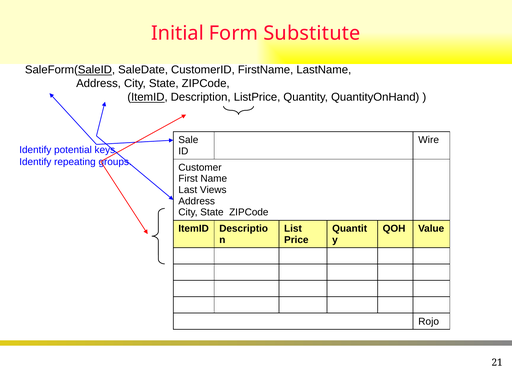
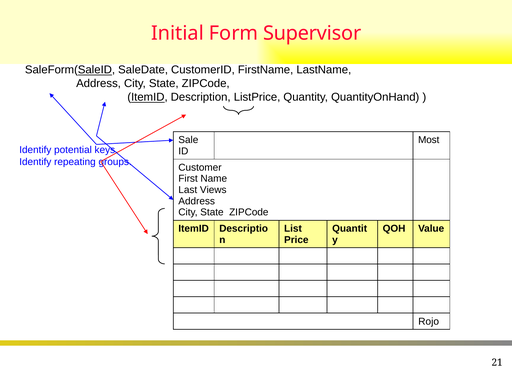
Substitute: Substitute -> Supervisor (312, 33)
Wire: Wire -> Most (429, 140)
